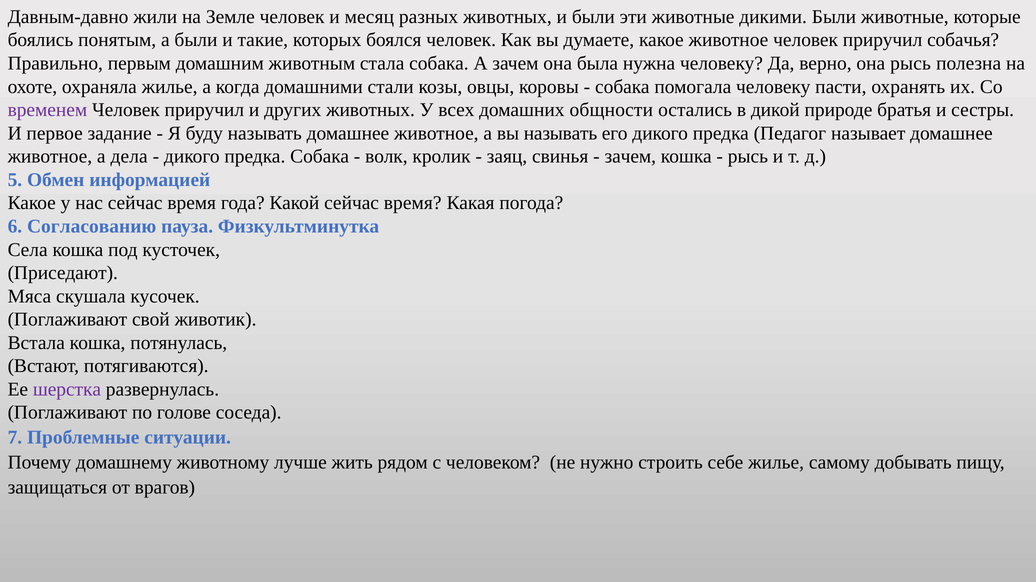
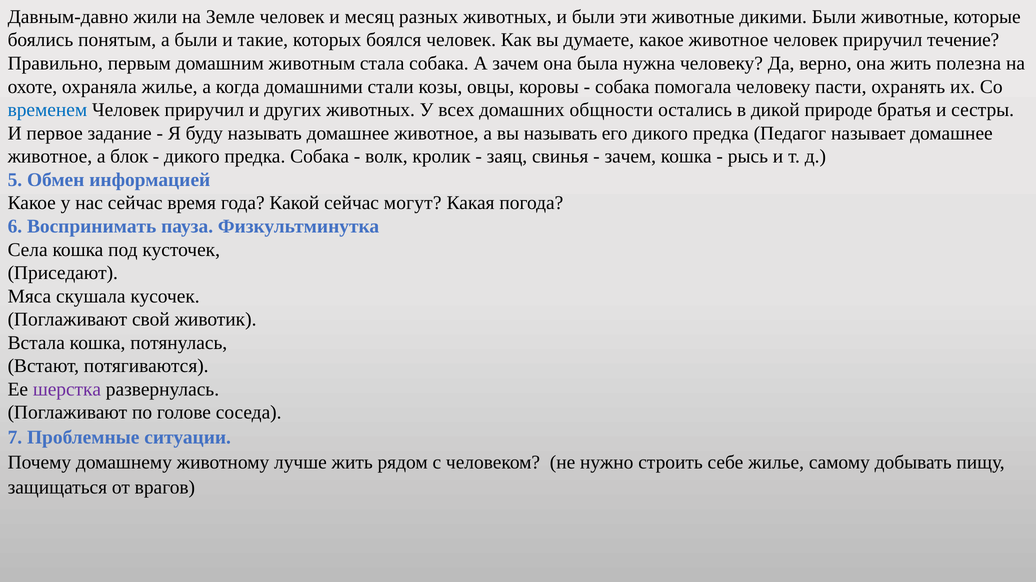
собачья: собачья -> течение (963, 40)
она рысь: рысь -> жить (911, 63)
временем colour: purple -> blue (47, 110)
дела: дела -> блок (129, 157)
Какой сейчас время: время -> могут (413, 203)
Согласованию: Согласованию -> Воспринимать (92, 227)
